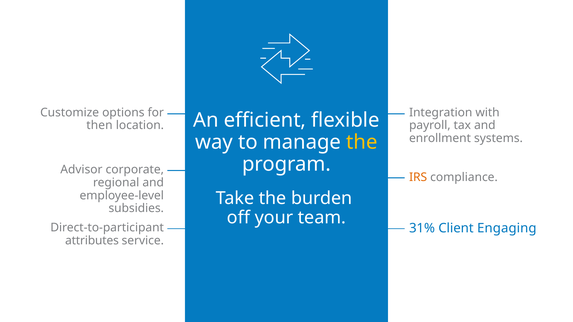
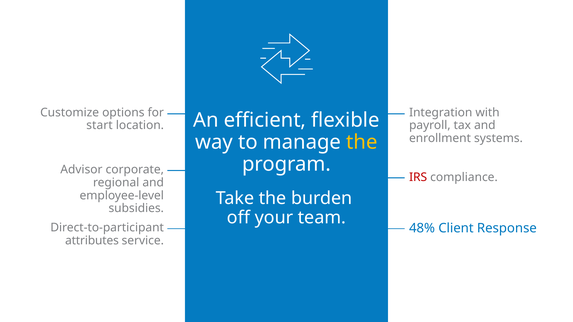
then: then -> start (99, 125)
IRS colour: orange -> red (418, 177)
31%: 31% -> 48% (422, 228)
Engaging: Engaging -> Response (507, 228)
